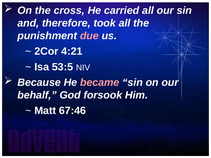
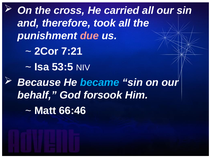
4:21: 4:21 -> 7:21 (72, 51)
became colour: pink -> light blue (100, 83)
67:46: 67:46 -> 66:46 (72, 111)
